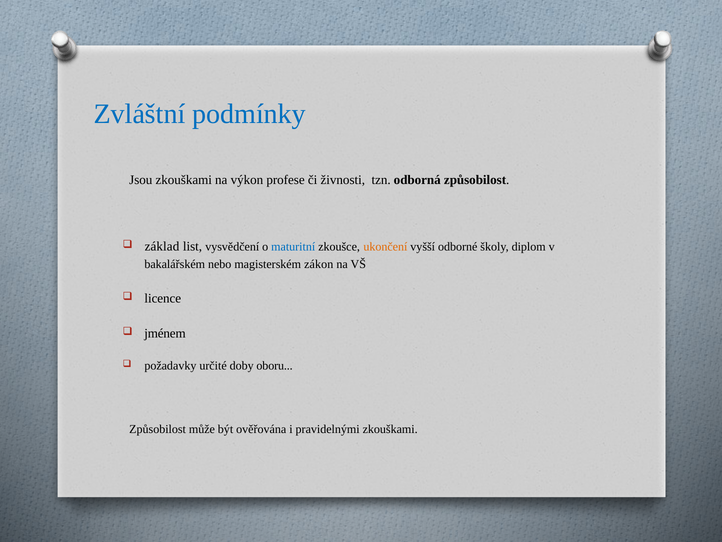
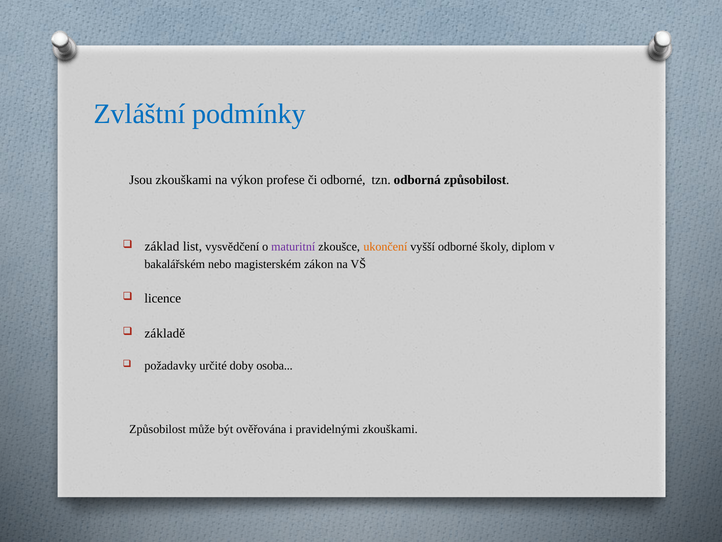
či živnosti: živnosti -> odborné (343, 180)
maturitní colour: blue -> purple (293, 247)
jménem: jménem -> základě (165, 333)
oboru: oboru -> osoba (275, 365)
